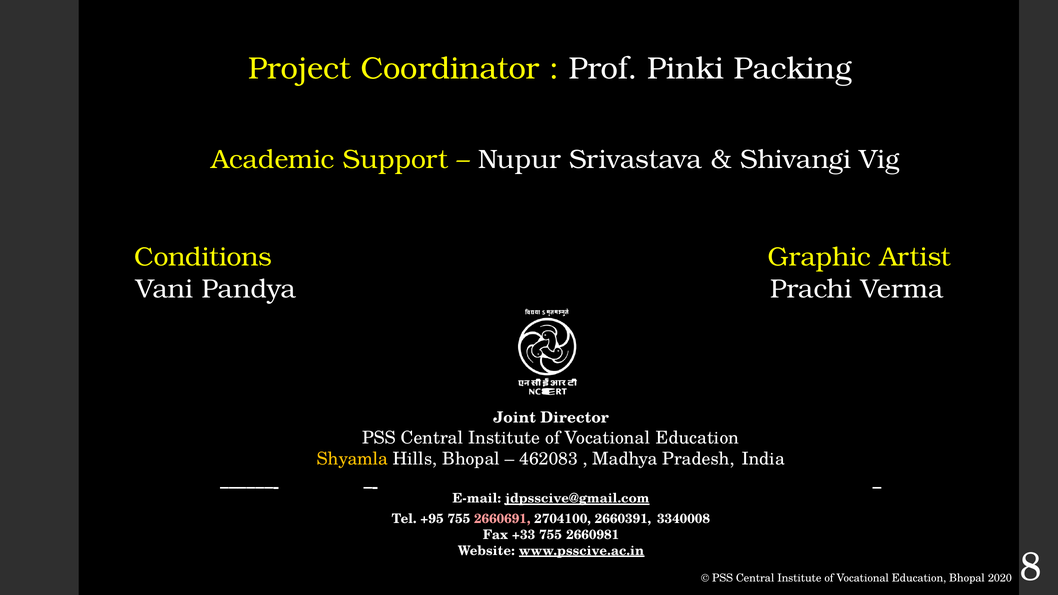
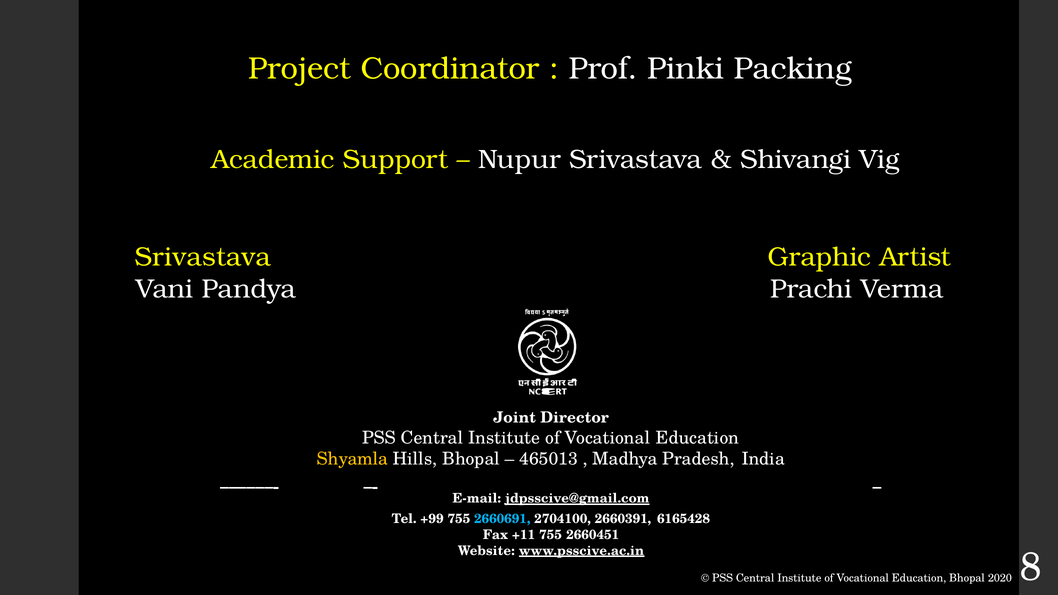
Conditions: Conditions -> Srivastava (203, 257)
462083: 462083 -> 465013 (549, 459)
+95: +95 -> +99 (432, 519)
2660691 colour: pink -> light blue (502, 519)
3340008: 3340008 -> 6165428 (684, 519)
+33: +33 -> +11 (524, 535)
2660981: 2660981 -> 2660451 (593, 535)
